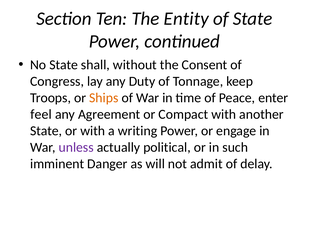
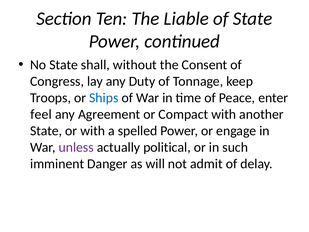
Entity: Entity -> Liable (186, 19)
Ships colour: orange -> blue (104, 98)
writing: writing -> spelled (138, 131)
